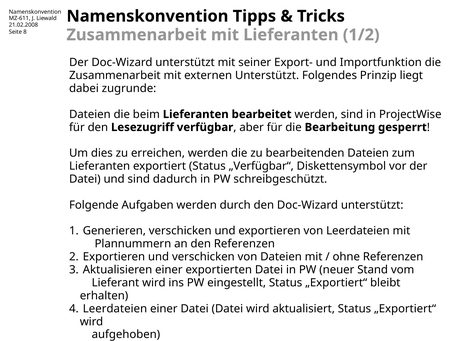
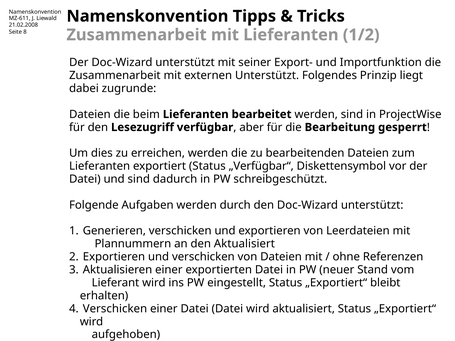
den Referenzen: Referenzen -> Aktualisiert (244, 244)
Leerdateien: Leerdateien -> Verschicken (115, 309)
